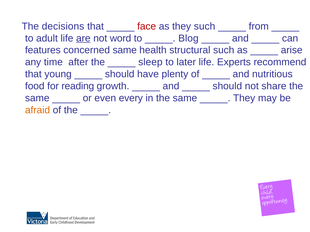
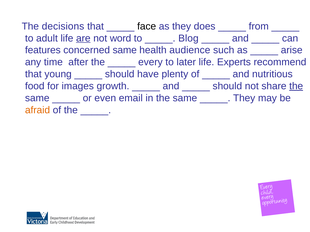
face colour: red -> black (147, 26)
they such: such -> does (205, 26)
structural: structural -> audience (190, 50)
sleep: sleep -> every (150, 62)
reading: reading -> images (78, 86)
the underline: none -> present (296, 86)
every: every -> email (131, 98)
